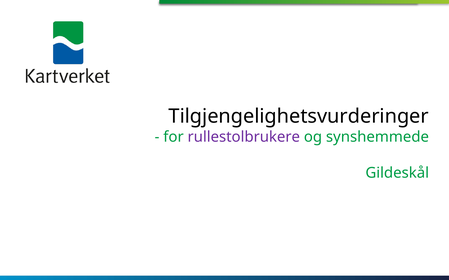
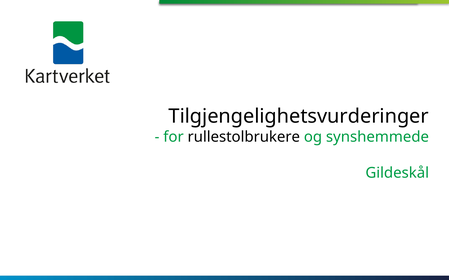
rullestolbrukere colour: purple -> black (244, 137)
